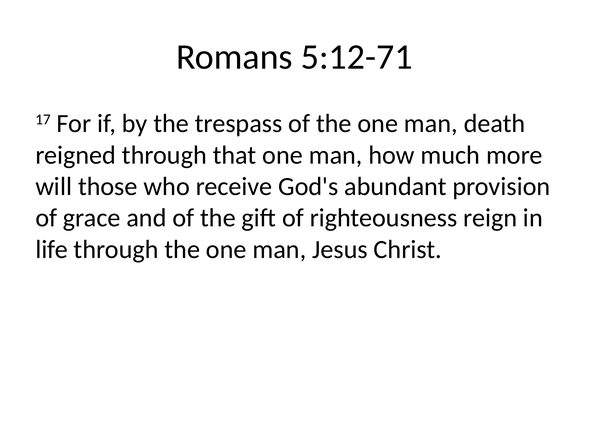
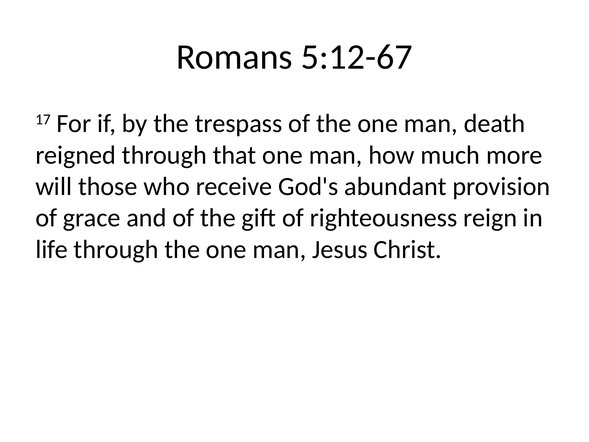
5:12-71: 5:12-71 -> 5:12-67 (357, 57)
